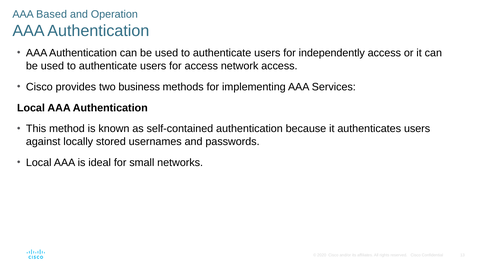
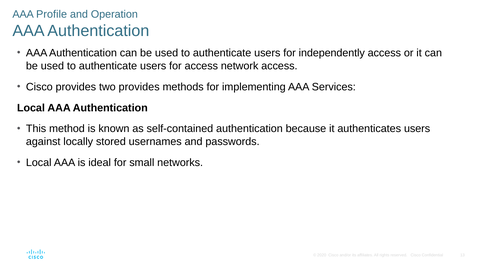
Based: Based -> Profile (52, 14)
two business: business -> provides (139, 87)
